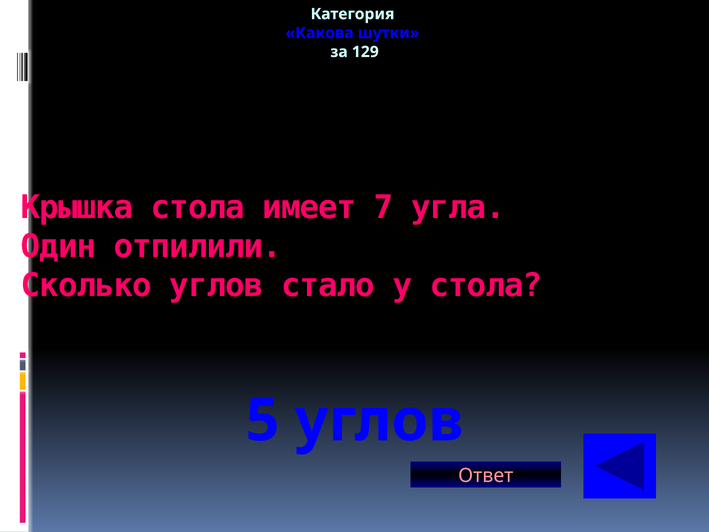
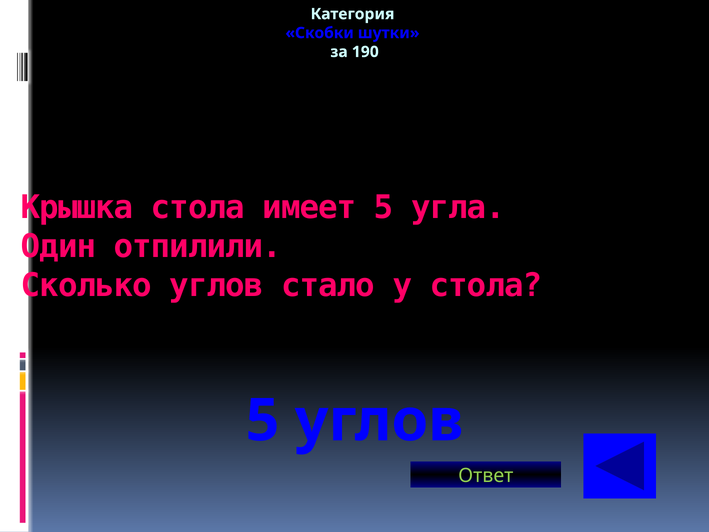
Какова: Какова -> Скобки (320, 33)
129: 129 -> 190 (365, 52)
имеет 7: 7 -> 5 (384, 207)
Ответ colour: pink -> light green (486, 476)
